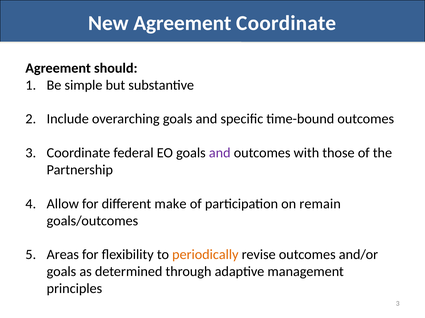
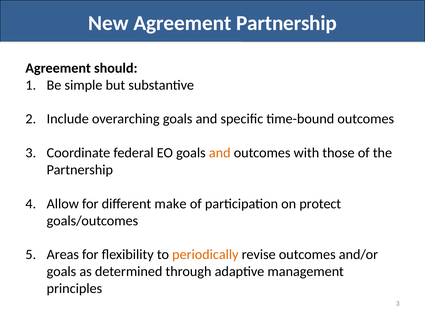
Agreement Coordinate: Coordinate -> Partnership (287, 23)
and colour: purple -> orange (220, 153)
remain: remain -> protect (320, 204)
